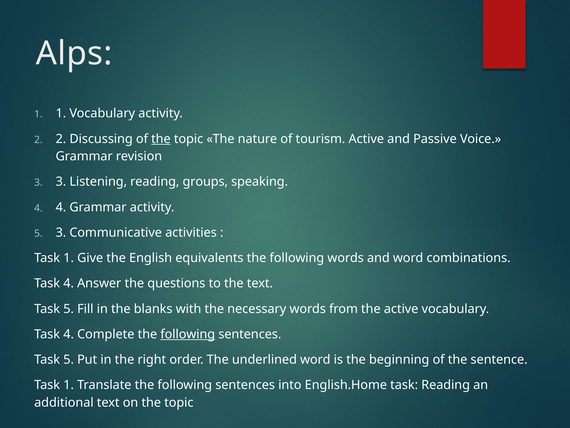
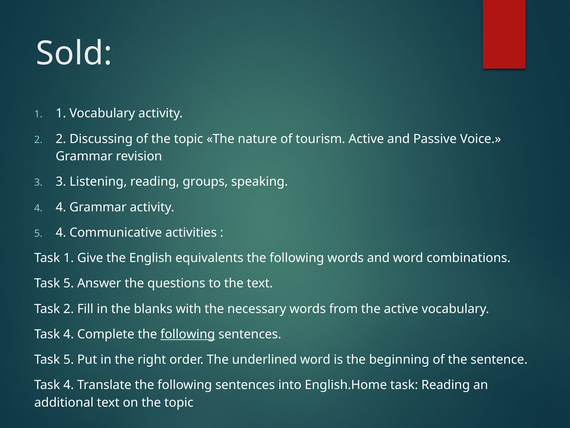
Alps: Alps -> Sold (74, 53)
the underline: present -> none (161, 139)
5 3: 3 -> 4 (61, 232)
4: 4 -> 5 (69, 283)
5: 5 -> 2 (69, 308)
1: 1 -> 4 (69, 385)
